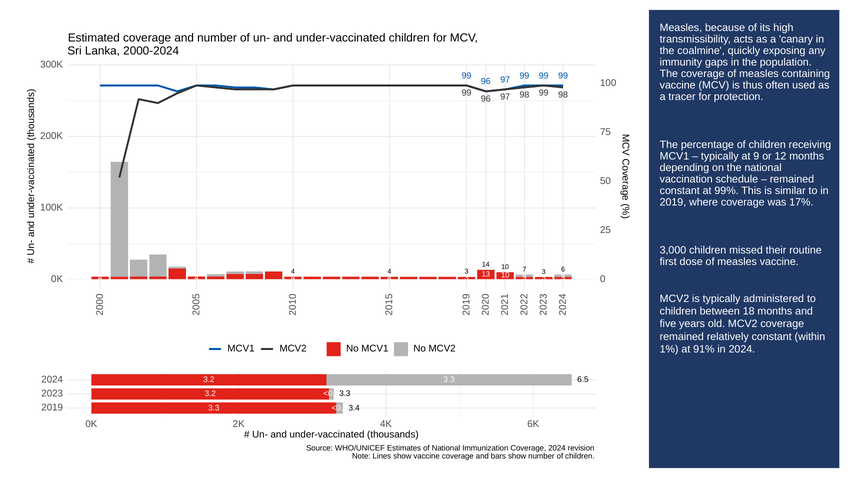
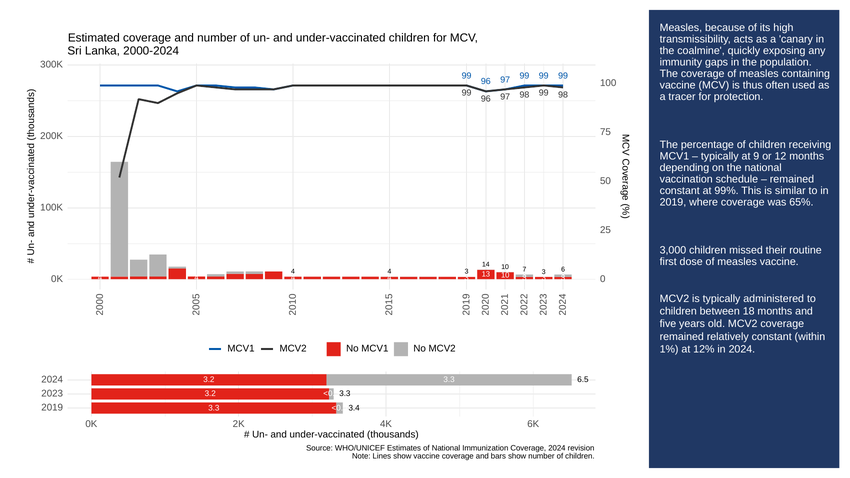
17%: 17% -> 65% (801, 202)
91%: 91% -> 12% (704, 350)
